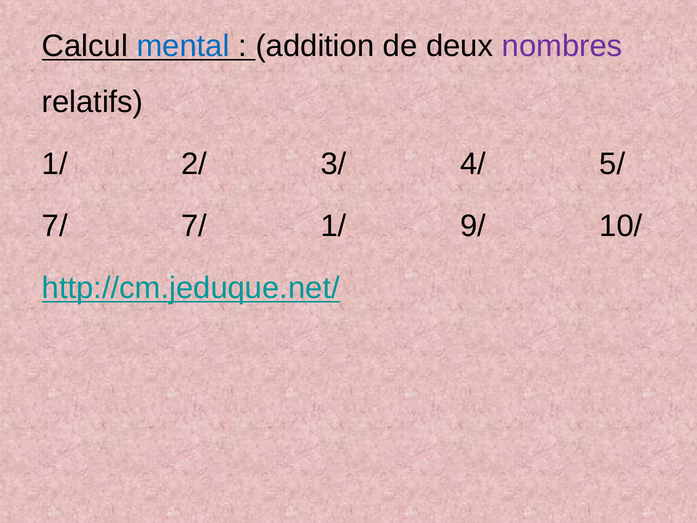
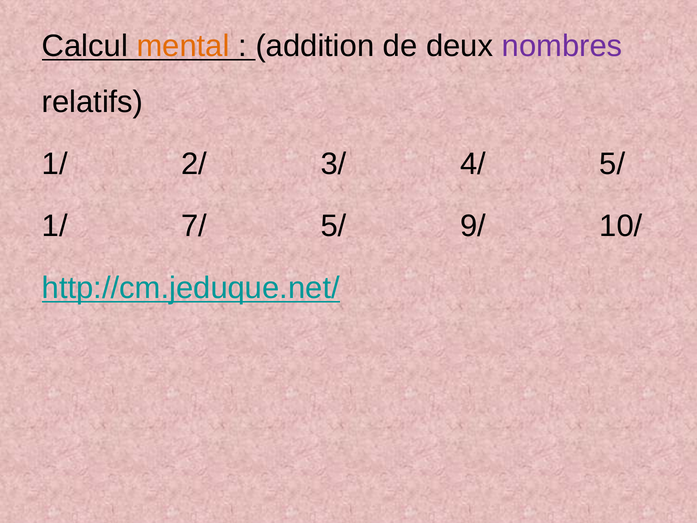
mental colour: blue -> orange (183, 46)
7/: 7/ -> 1/ (55, 226)
7/ 1/: 1/ -> 5/ (334, 226)
